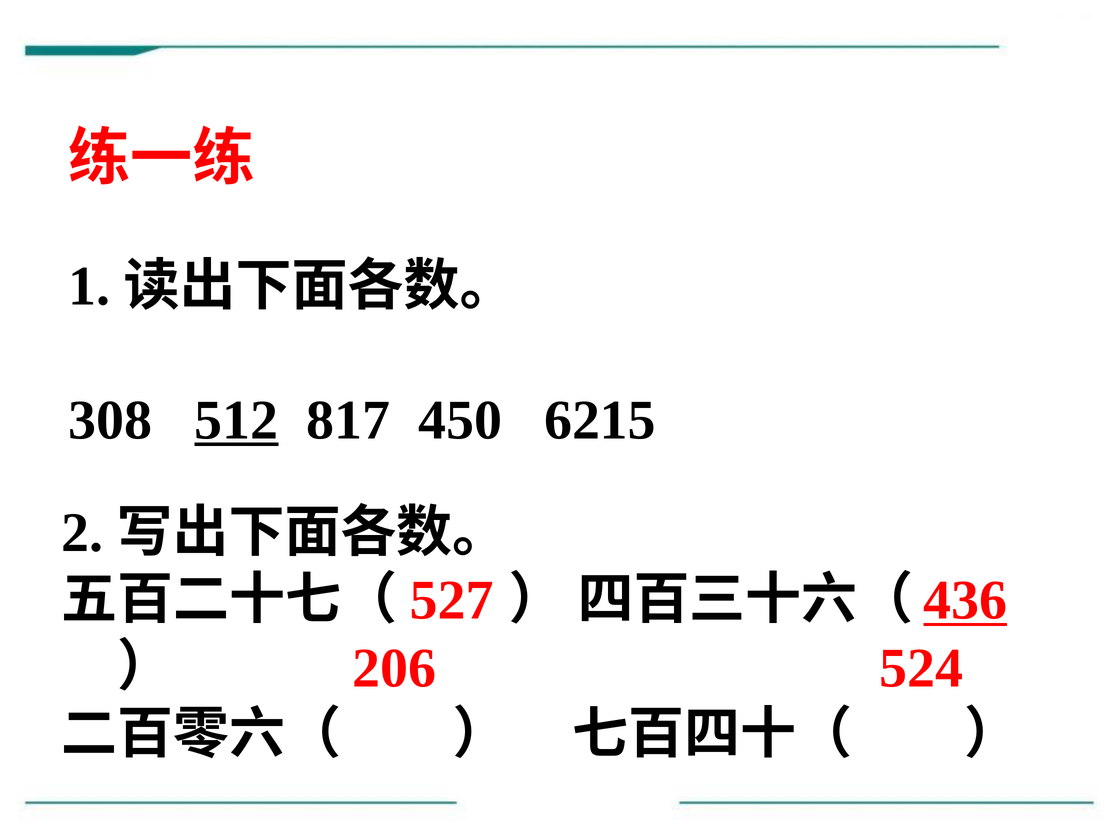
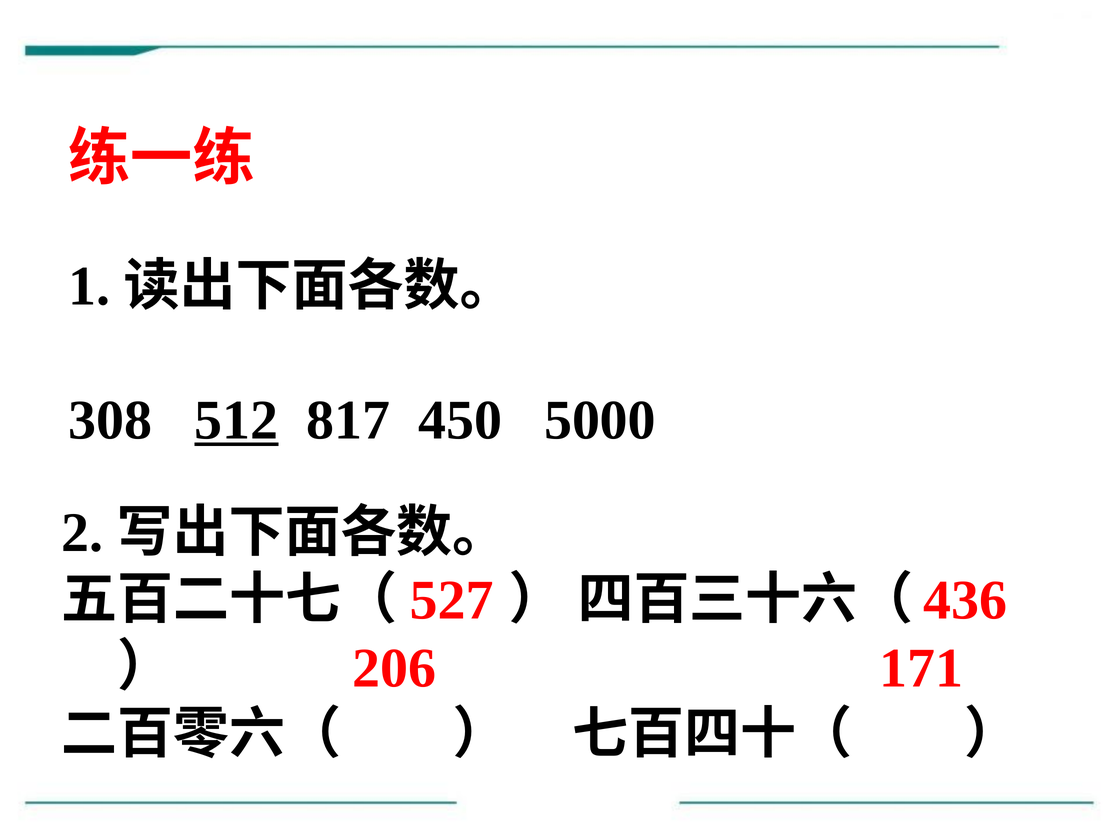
6215: 6215 -> 5000 (600, 420)
436 underline: present -> none (965, 601)
524: 524 -> 171 (921, 668)
